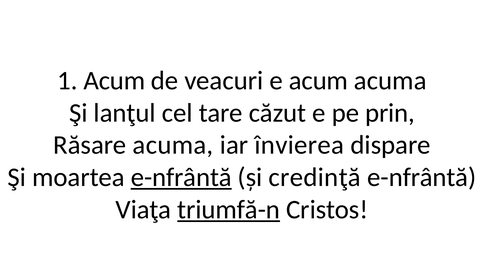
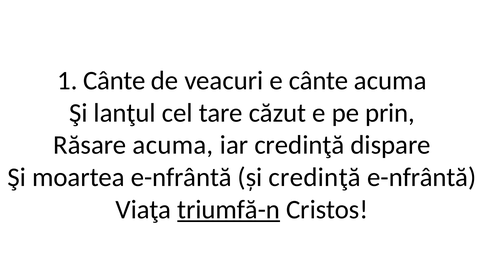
1 Acum: Acum -> Cânte (114, 81)
e acum: acum -> cânte (319, 81)
iar învierea: învierea -> credinţă (299, 145)
e-nfrântă underline: present -> none (181, 178)
